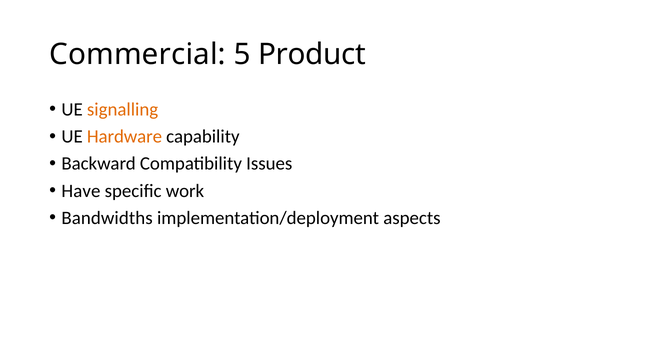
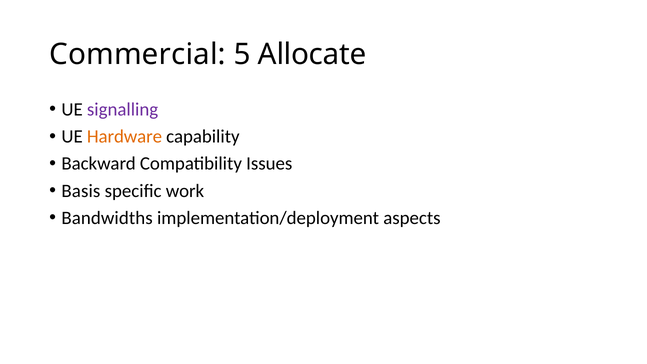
Product: Product -> Allocate (312, 54)
signalling colour: orange -> purple (123, 109)
Have: Have -> Basis (81, 191)
